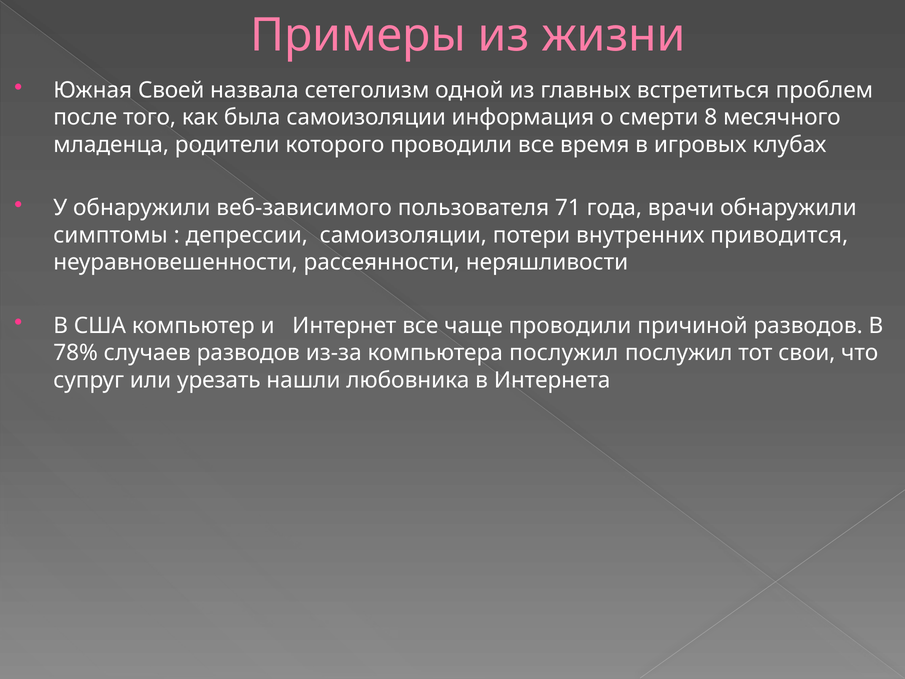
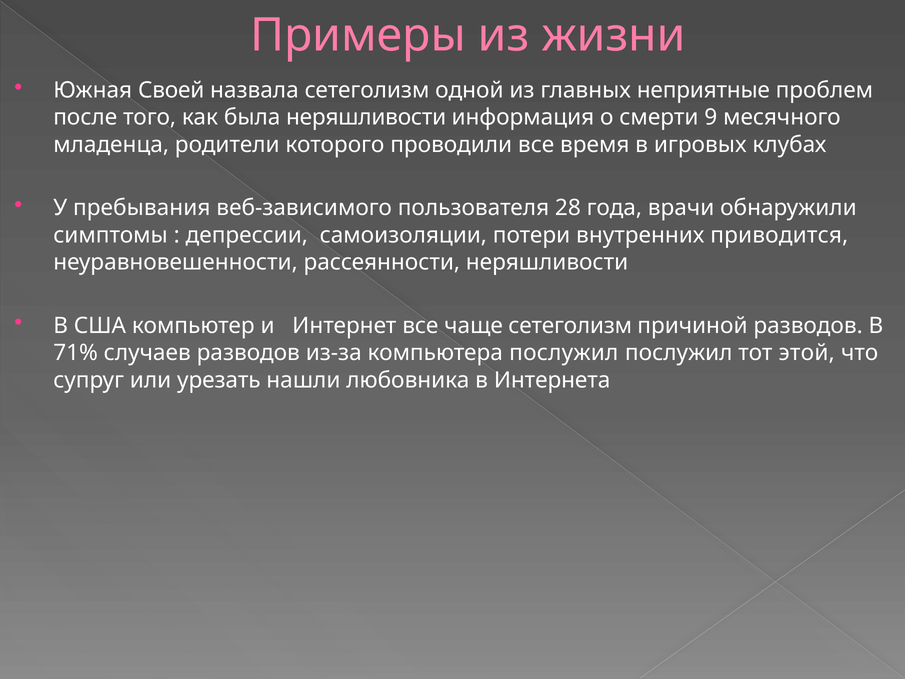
встретиться: встретиться -> неприятные (703, 90)
была самоизоляции: самоизоляции -> неряшливости (366, 117)
8: 8 -> 9 (711, 117)
У обнаружили: обнаружили -> пребывания (142, 208)
71: 71 -> 28 (568, 208)
чаще проводили: проводили -> сетеголизм (570, 326)
78%: 78% -> 71% (76, 353)
свои: свои -> этой (807, 353)
